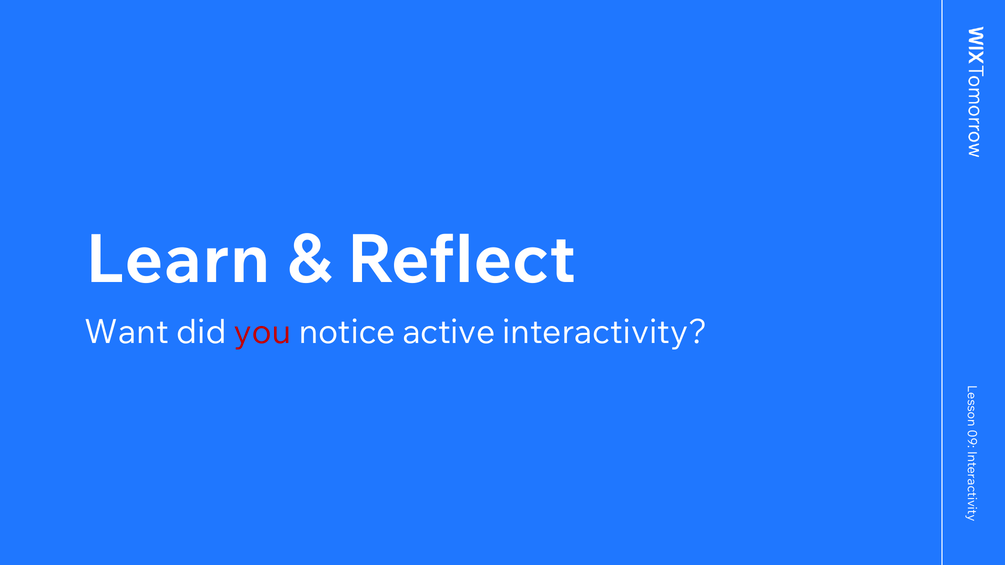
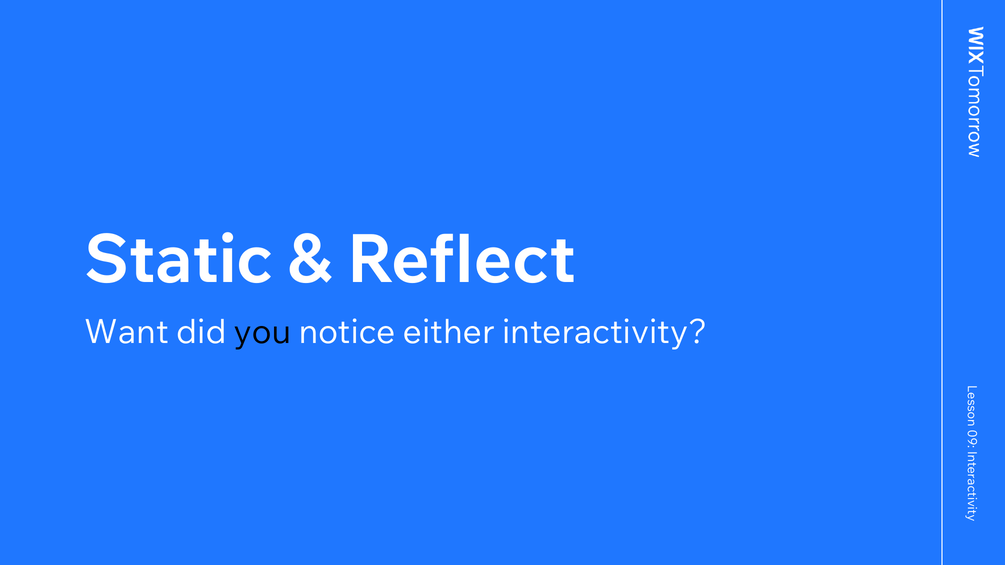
Learn: Learn -> Static (179, 260)
you colour: red -> black (263, 332)
active: active -> either (449, 332)
